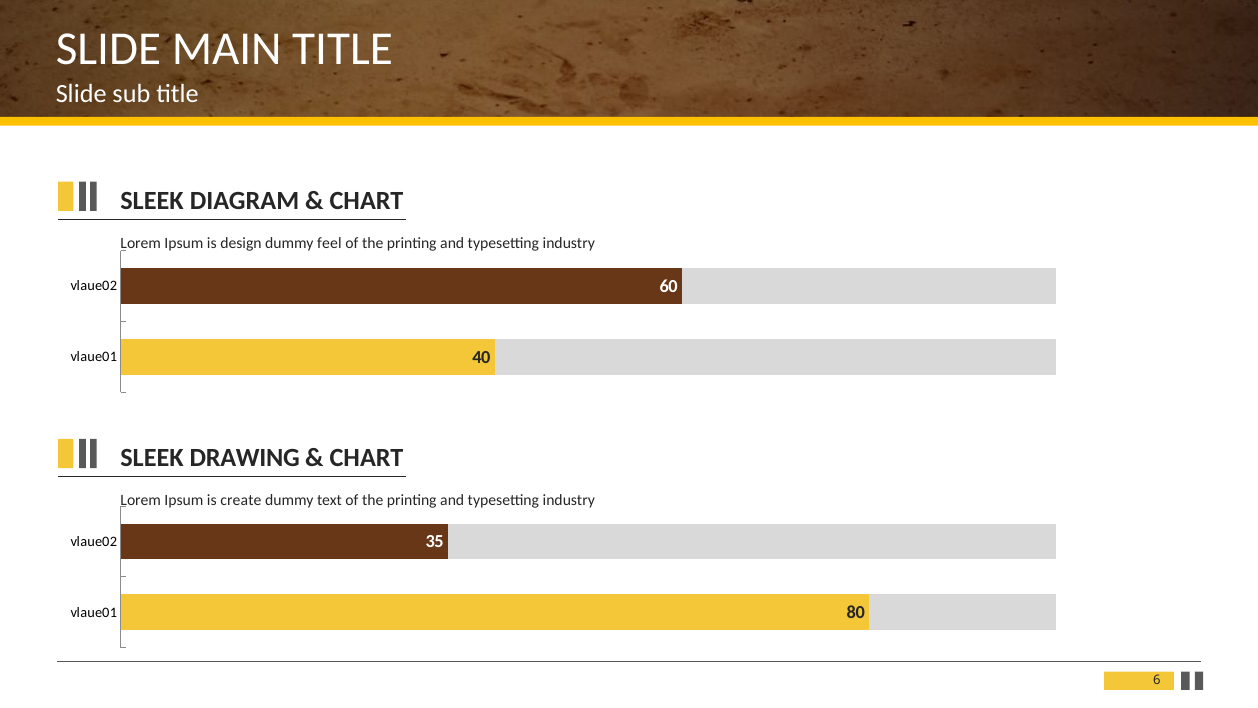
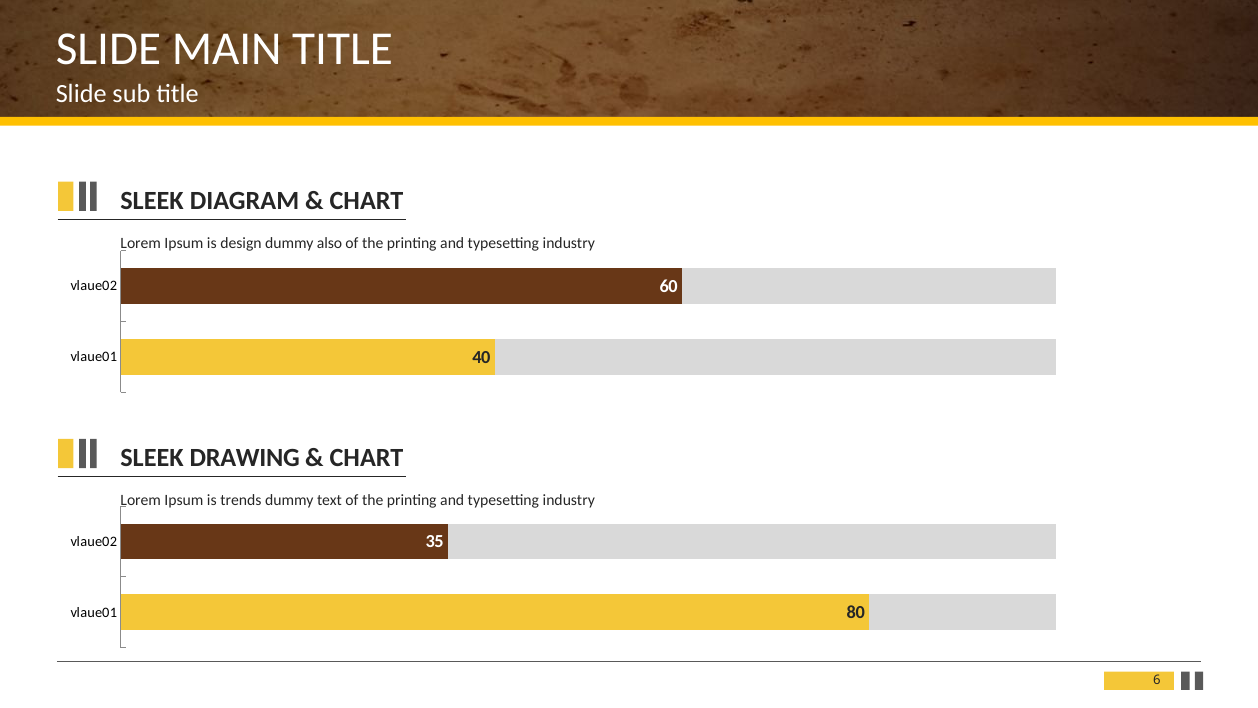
feel: feel -> also (330, 243)
create: create -> trends (241, 500)
